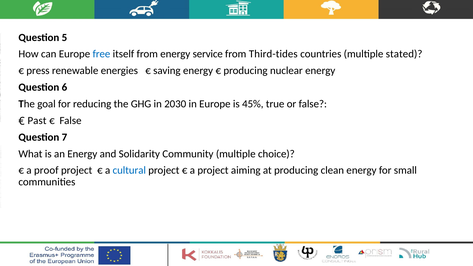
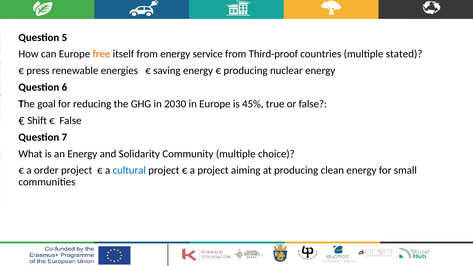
free colour: blue -> orange (101, 54)
Third-tides: Third-tides -> Third-proof (273, 54)
Past: Past -> Shift (37, 121)
proof: proof -> order (46, 170)
